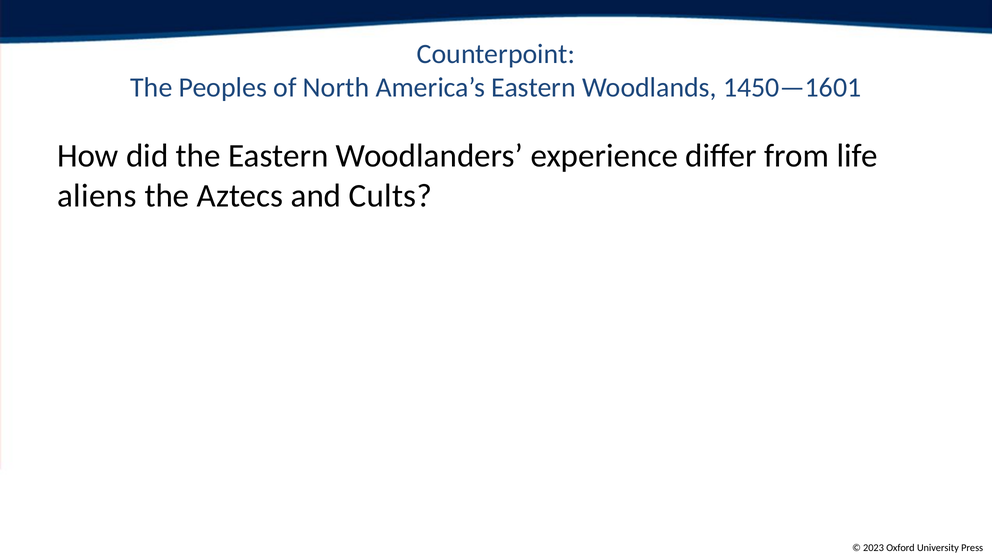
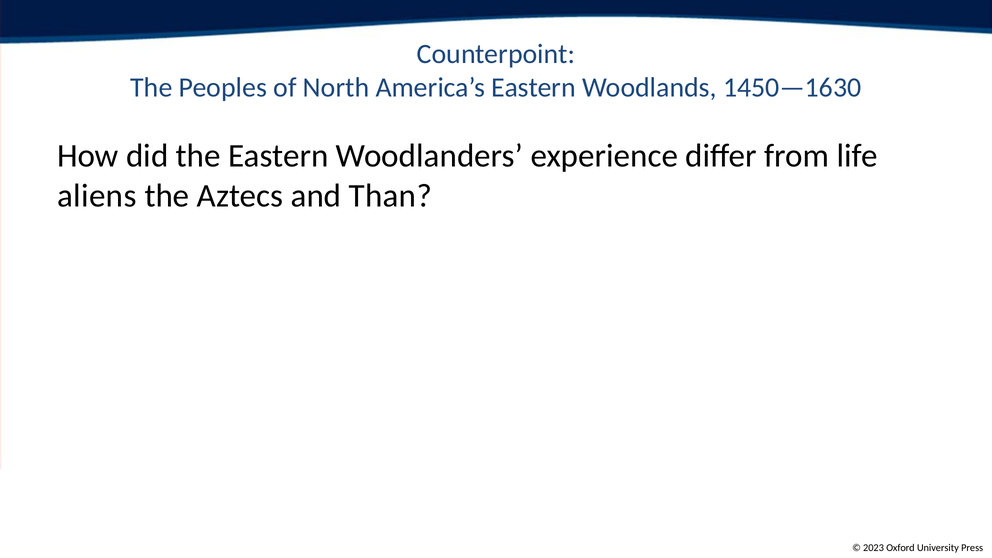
1450—1601: 1450—1601 -> 1450—1630 (792, 88)
Cults: Cults -> Than (390, 196)
